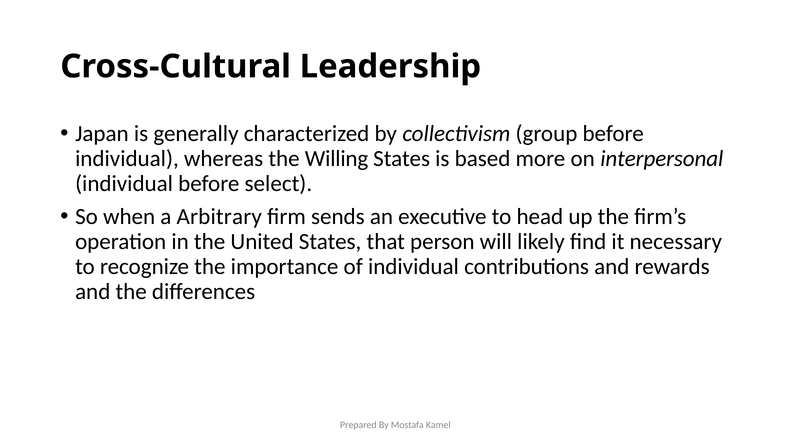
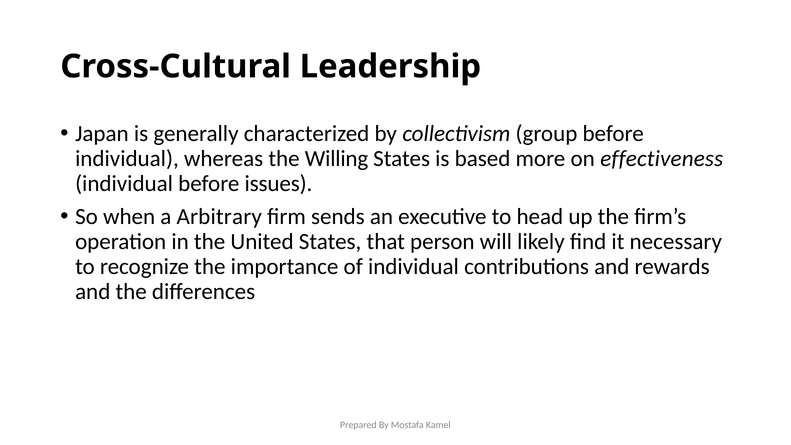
interpersonal: interpersonal -> effectiveness (662, 159)
select: select -> issues (278, 184)
